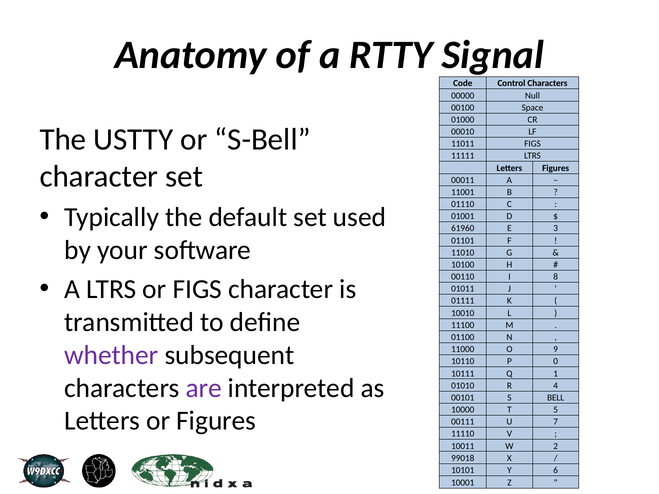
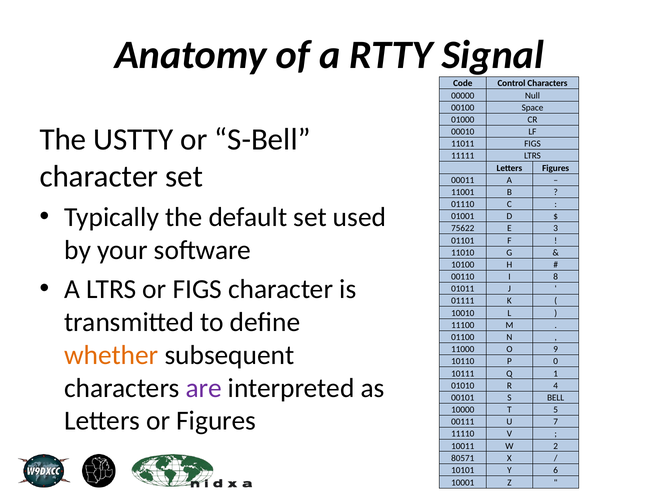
61960: 61960 -> 75622 (463, 229)
whether colour: purple -> orange (111, 355)
99018: 99018 -> 80571 (463, 458)
